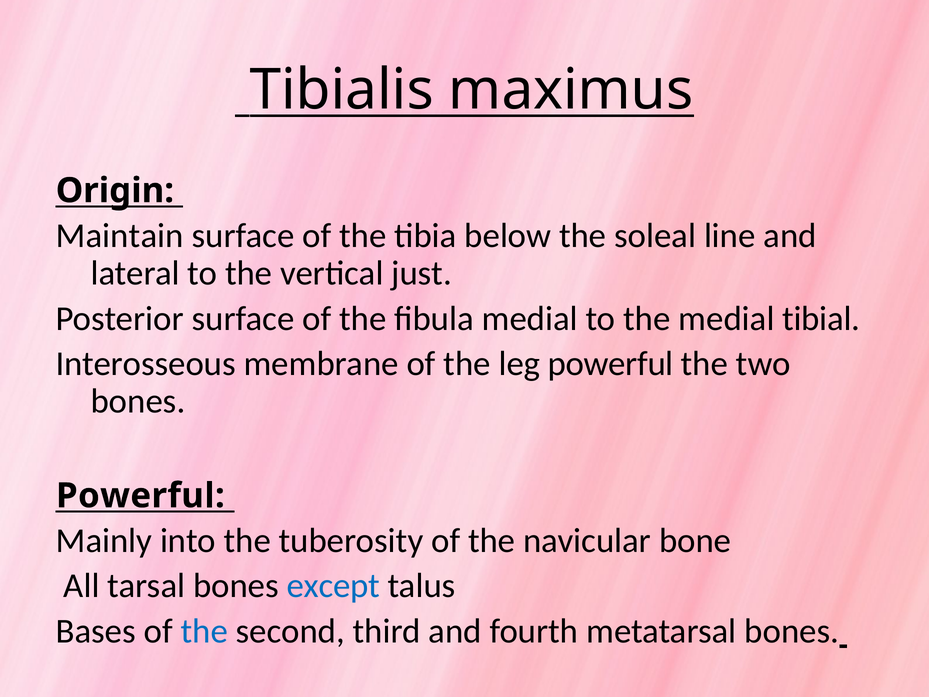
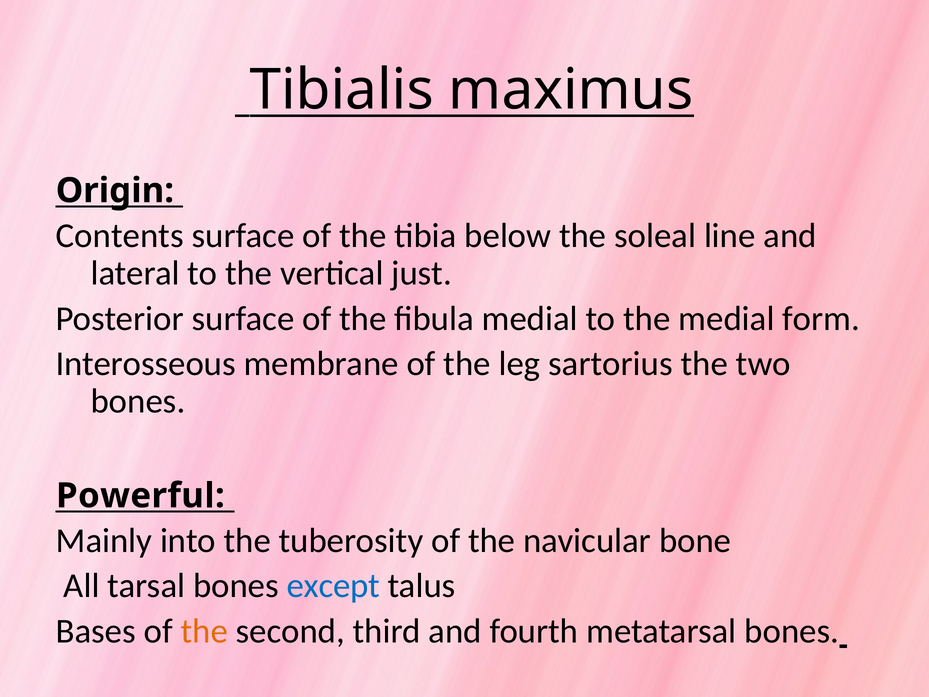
Maintain: Maintain -> Contents (120, 236)
tibial: tibial -> form (821, 318)
leg powerful: powerful -> sartorius (611, 364)
the colour: blue -> orange (204, 631)
